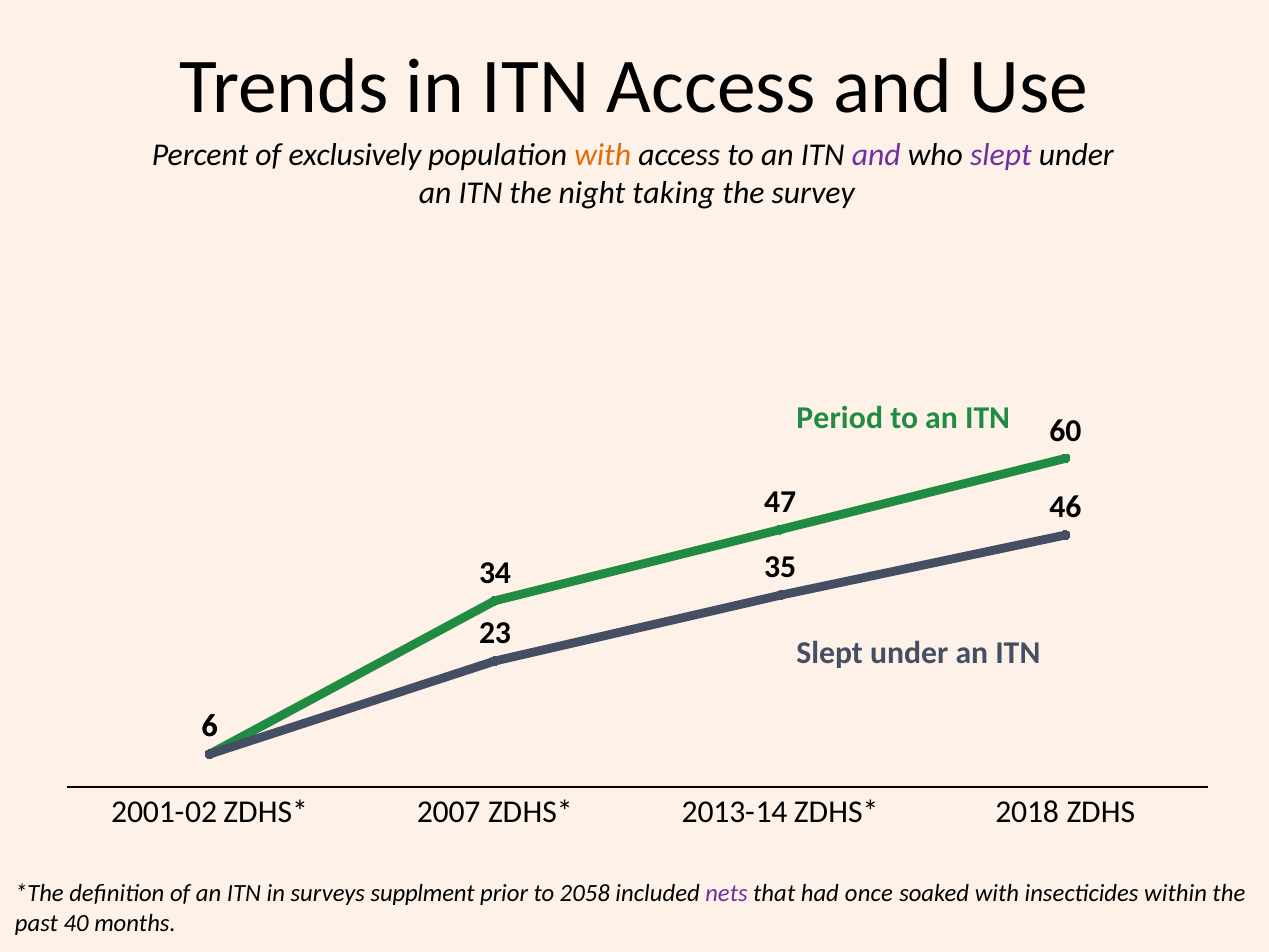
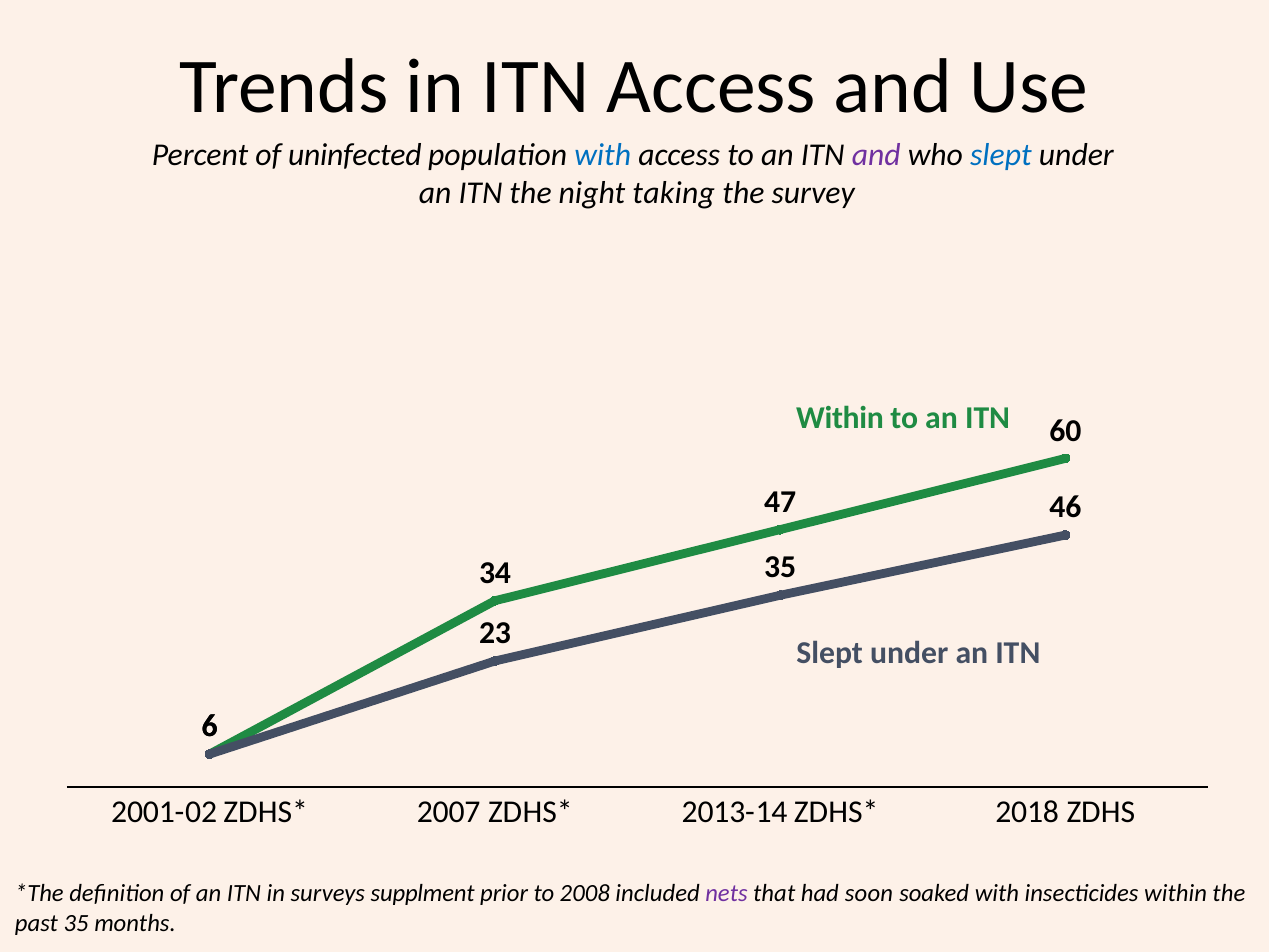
exclusively: exclusively -> uninfected (355, 155)
with colour: orange -> blue (603, 155)
slept colour: purple -> blue (1001, 155)
Period: Period -> Within (840, 418)
2058: 2058 -> 2008 (585, 893)
once: once -> soon (869, 893)
past 40: 40 -> 35 (76, 923)
